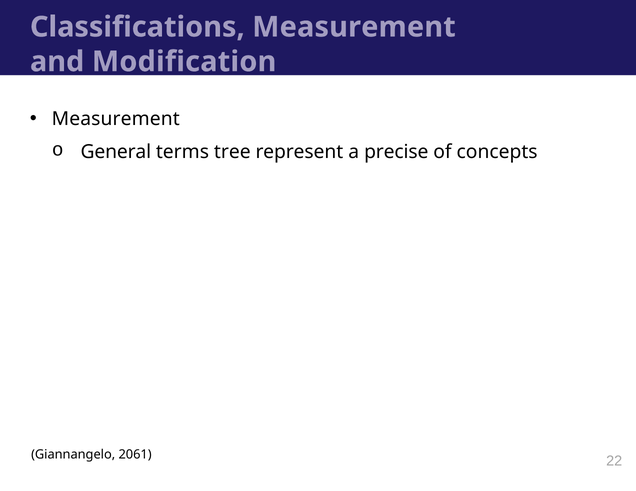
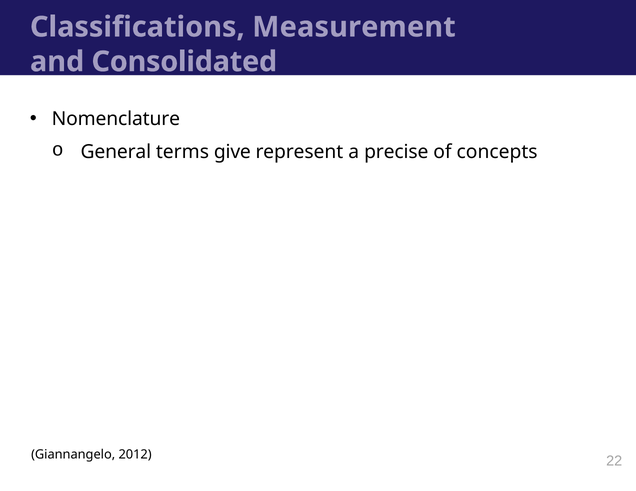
Modification: Modification -> Consolidated (184, 62)
Measurement: Measurement -> Nomenclature (116, 119)
tree: tree -> give (232, 152)
2061: 2061 -> 2012 (135, 455)
